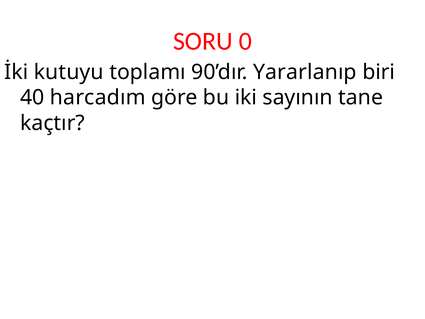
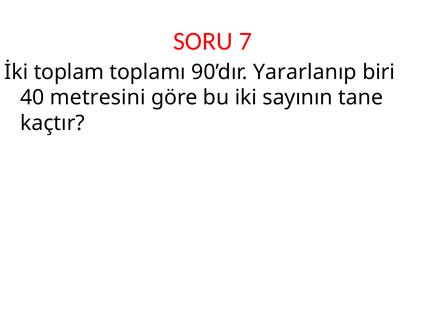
0: 0 -> 7 (245, 41)
kutuyu: kutuyu -> toplam (69, 72)
harcadım: harcadım -> metresini (98, 97)
